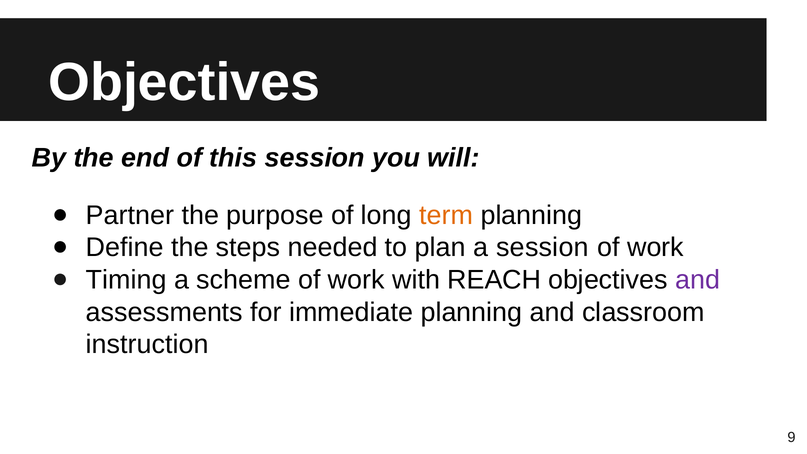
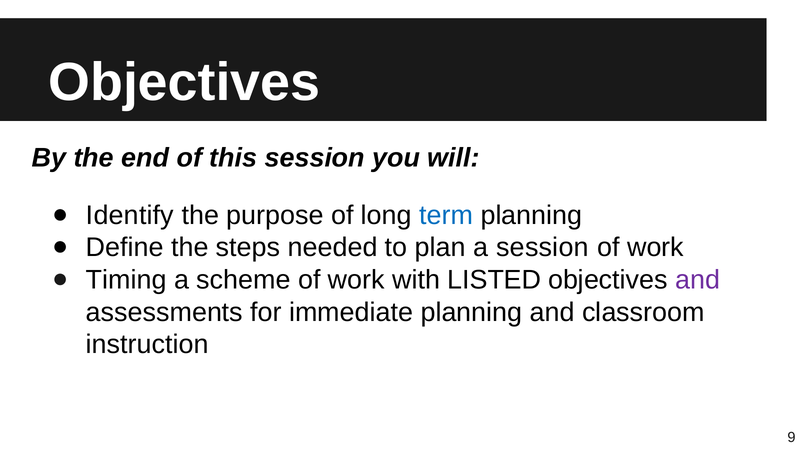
Partner: Partner -> Identify (130, 215)
term colour: orange -> blue (446, 215)
REACH: REACH -> LISTED (494, 280)
